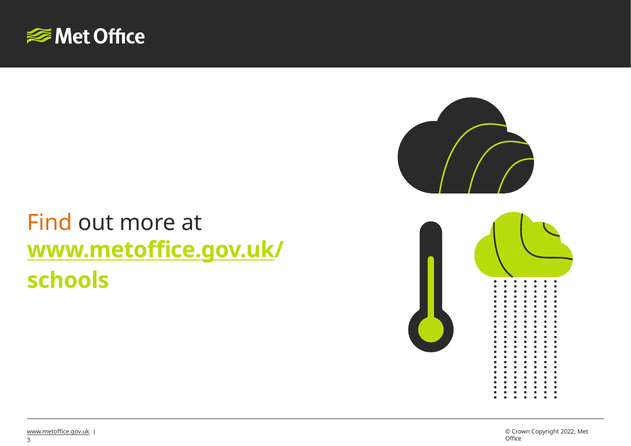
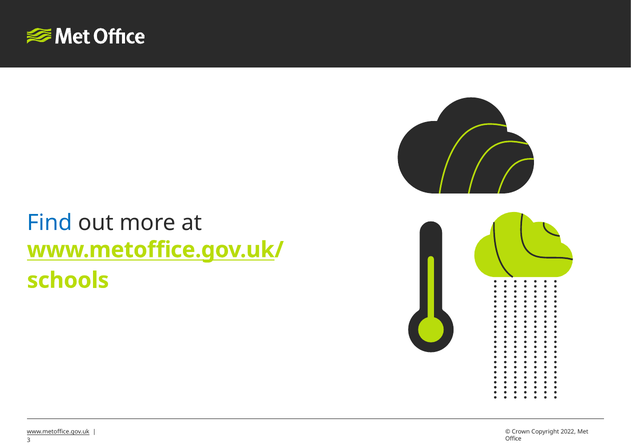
Find colour: orange -> blue (50, 223)
